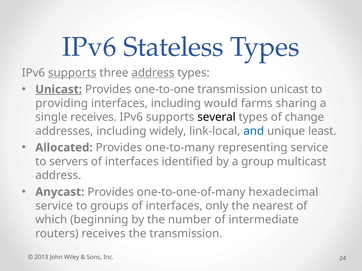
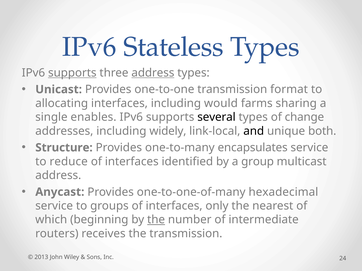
Unicast underline: present -> none (59, 90)
transmission unicast: unicast -> format (289, 90)
providing: providing -> allocating (62, 103)
single receives: receives -> enables (93, 117)
and colour: blue -> black (254, 131)
least: least -> both (322, 131)
Allocated: Allocated -> Structure (64, 148)
representing: representing -> encapsulates (253, 148)
servers: servers -> reduce (69, 162)
the underline: none -> present (156, 220)
